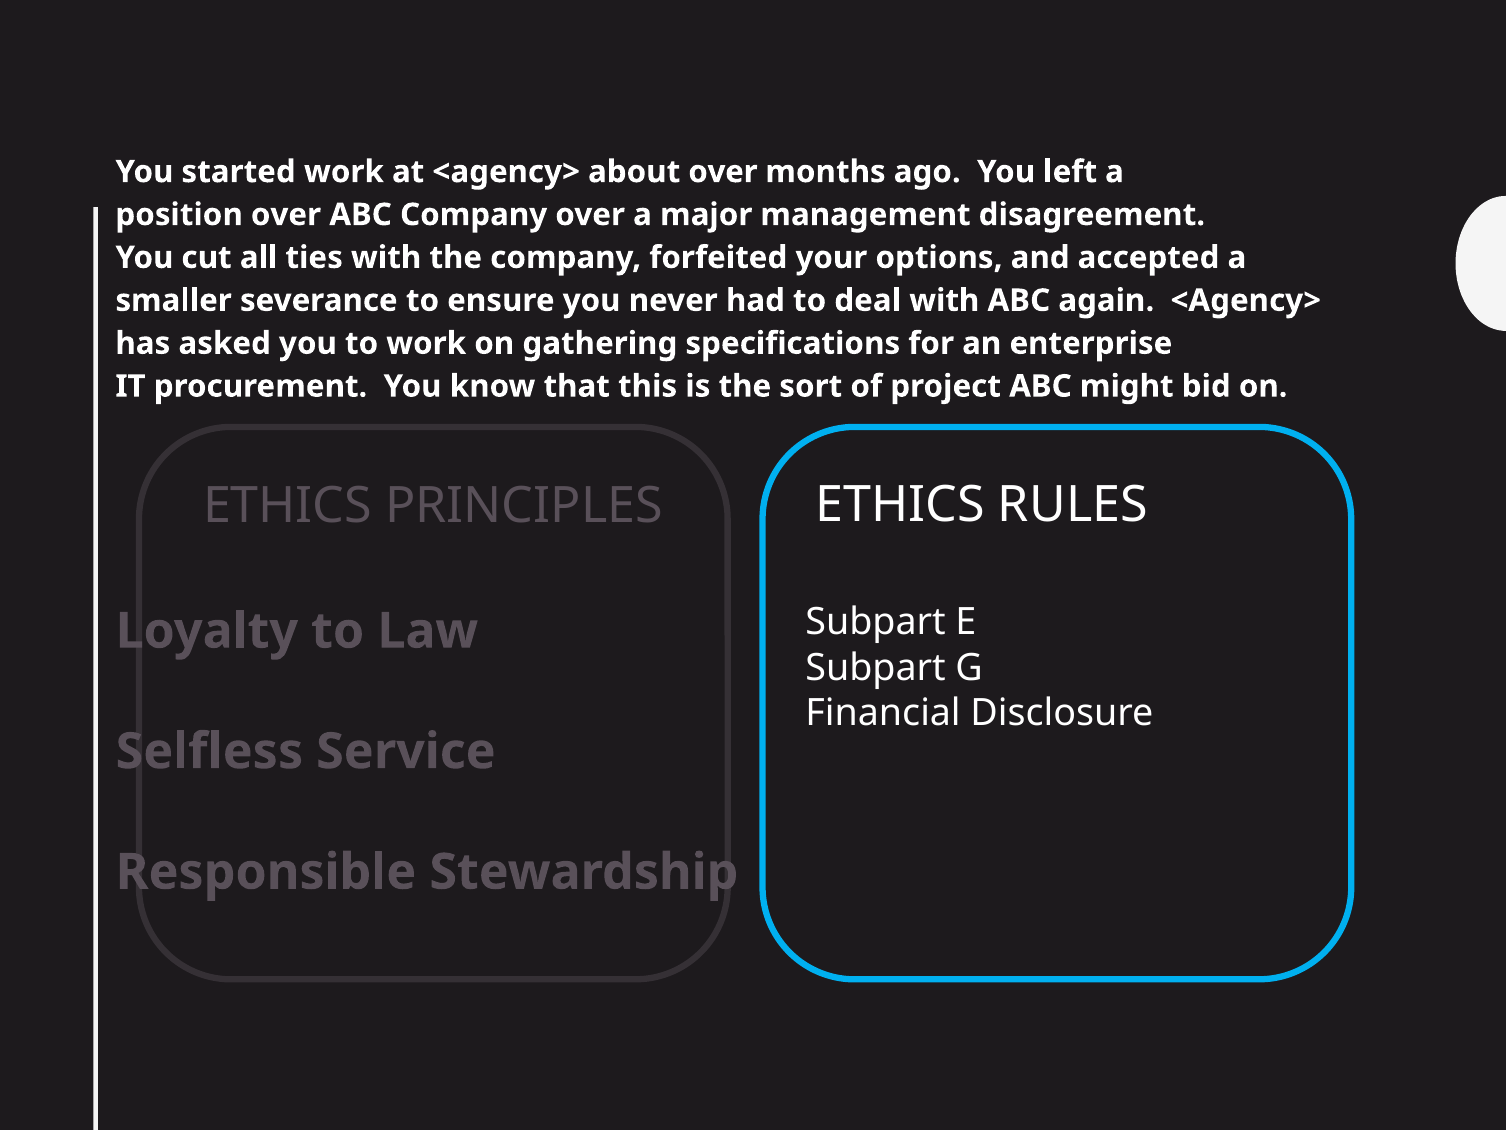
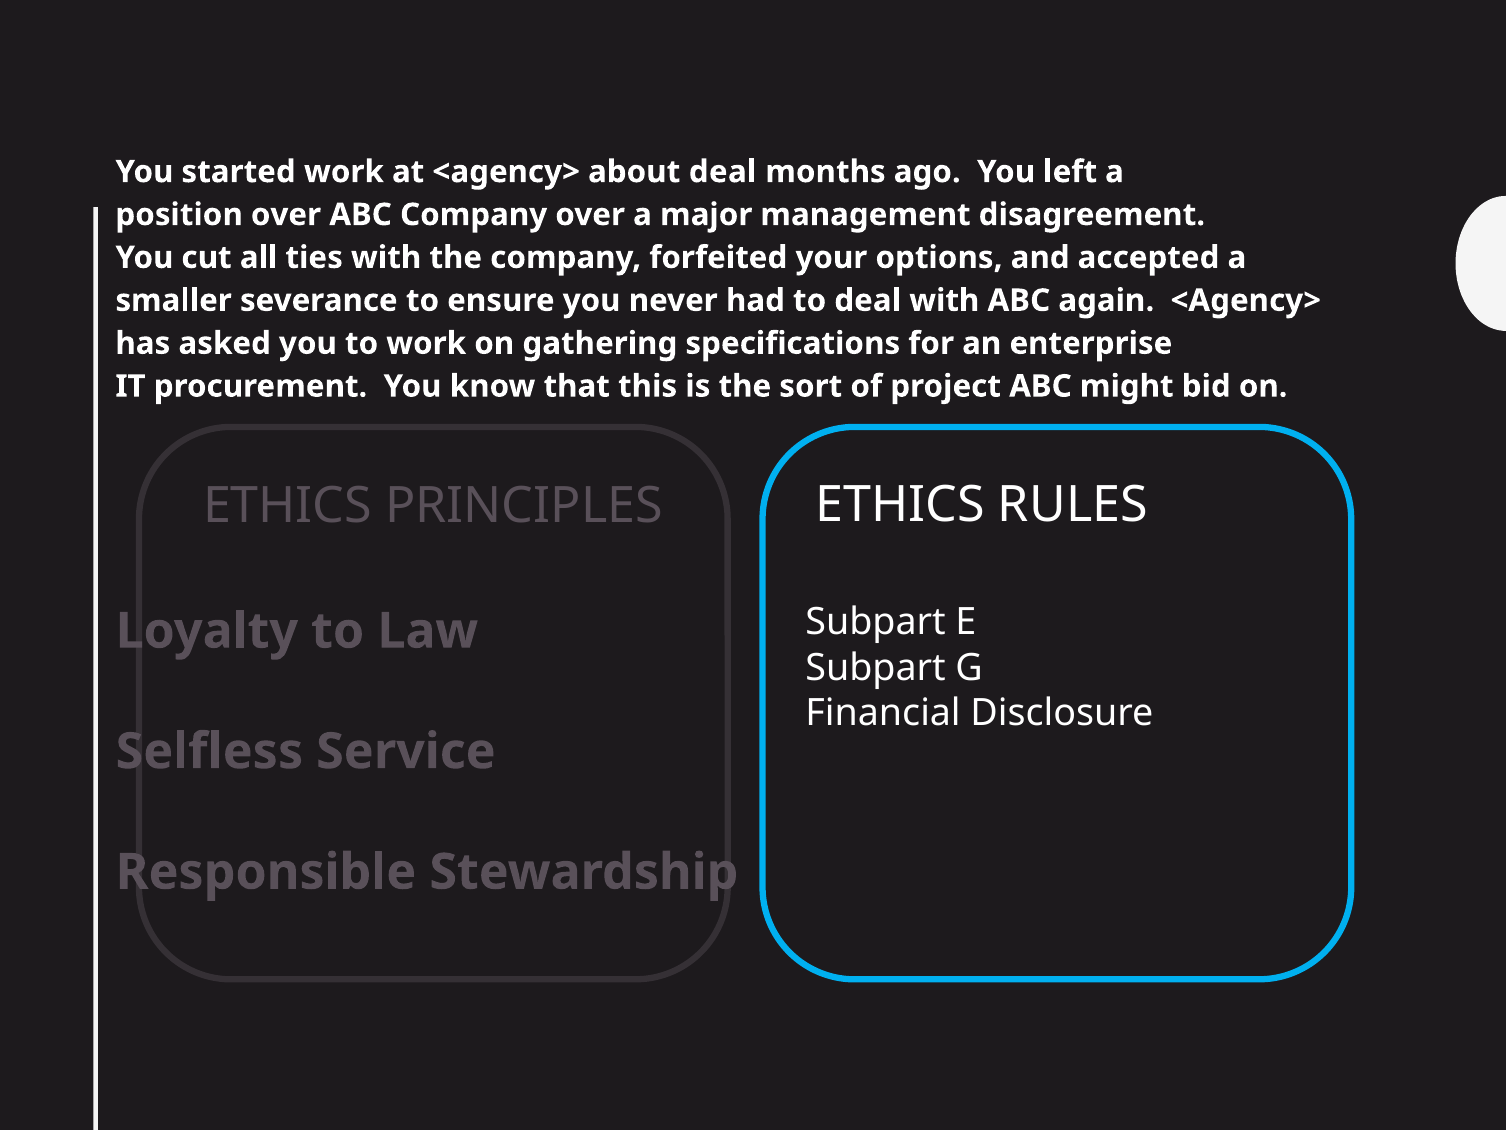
about over: over -> deal (723, 172)
